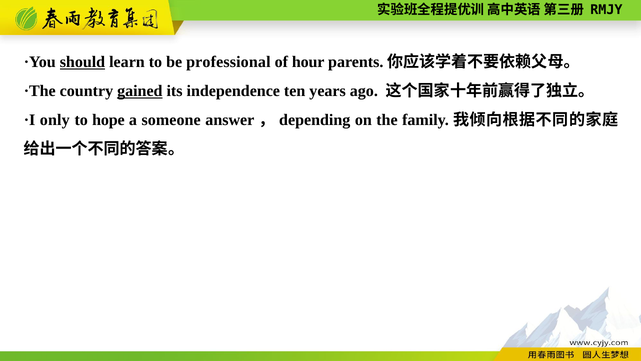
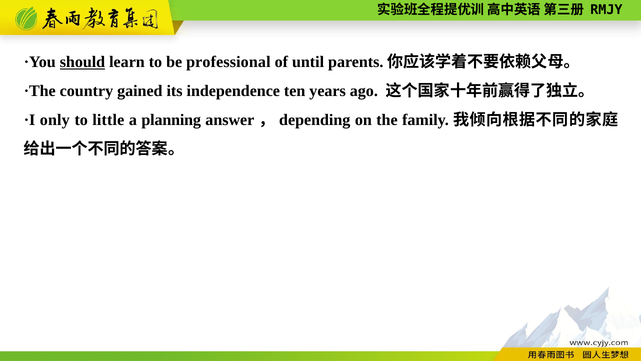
hour: hour -> until (308, 62)
gained underline: present -> none (140, 91)
hope: hope -> little (108, 120)
someone: someone -> planning (171, 120)
